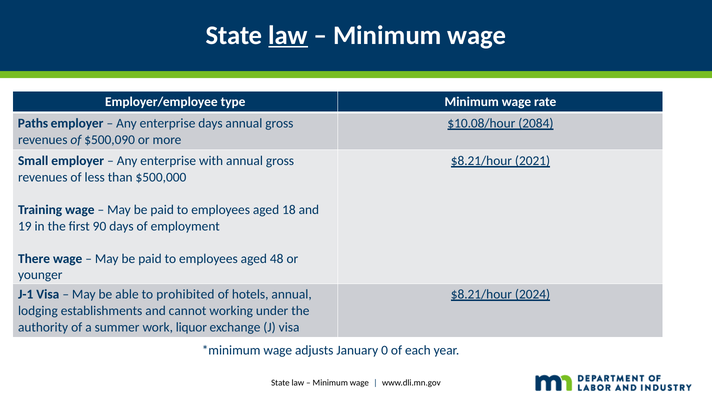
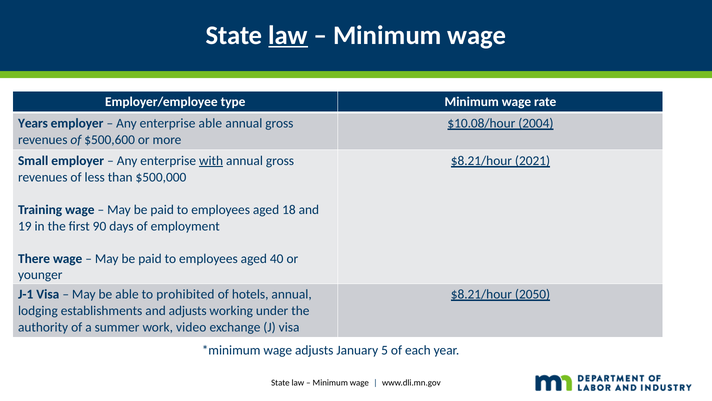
Paths: Paths -> Years (33, 123)
enterprise days: days -> able (210, 123)
2084: 2084 -> 2004 (536, 123)
$500,090: $500,090 -> $500,600 (110, 140)
with underline: none -> present (211, 161)
48: 48 -> 40 (277, 258)
2024: 2024 -> 2050 (533, 294)
and cannot: cannot -> adjusts (188, 311)
liquor: liquor -> video (191, 327)
0: 0 -> 5 (385, 350)
